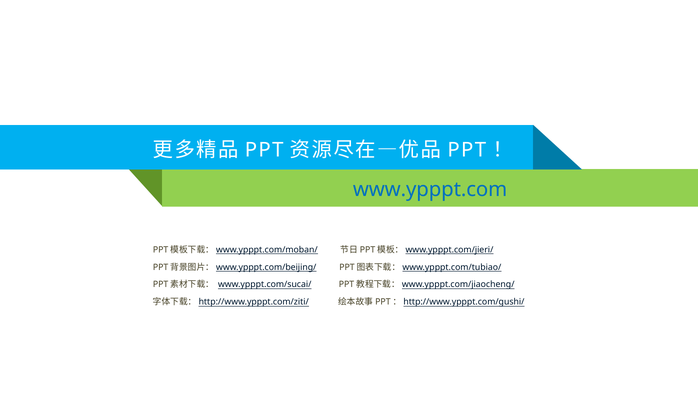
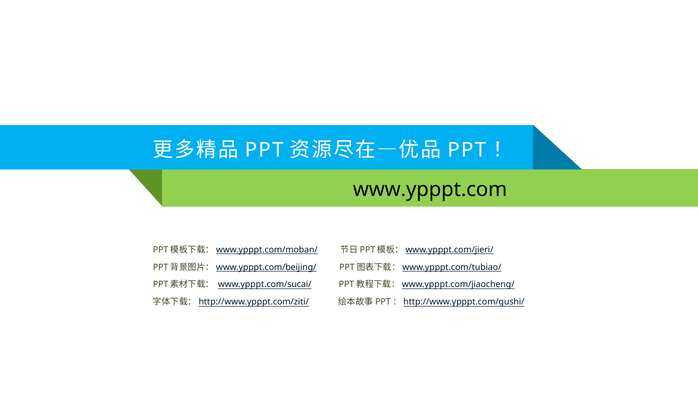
www.ypppt.com colour: blue -> black (430, 189)
